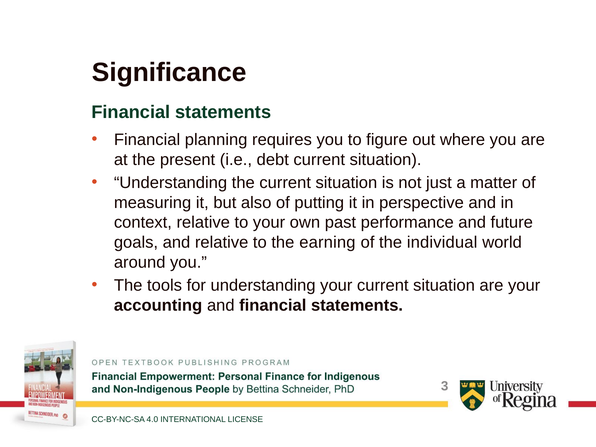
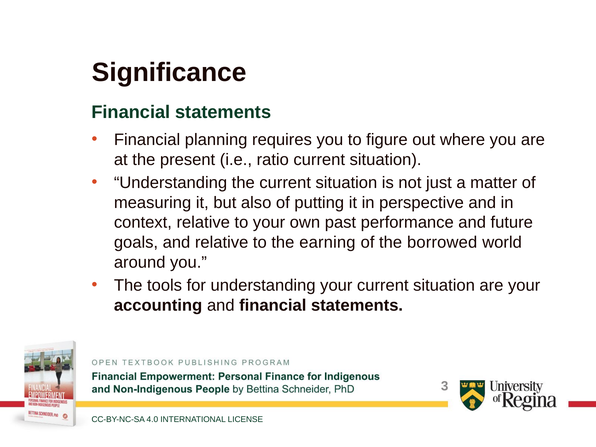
debt: debt -> ratio (273, 160)
individual: individual -> borrowed (442, 242)
